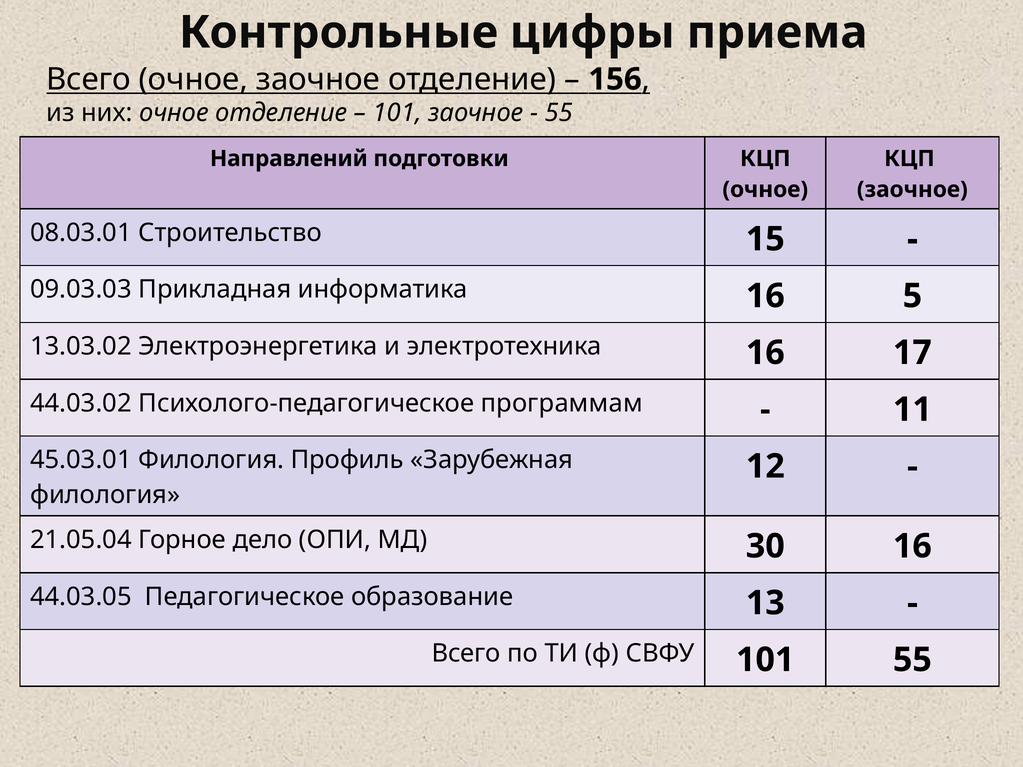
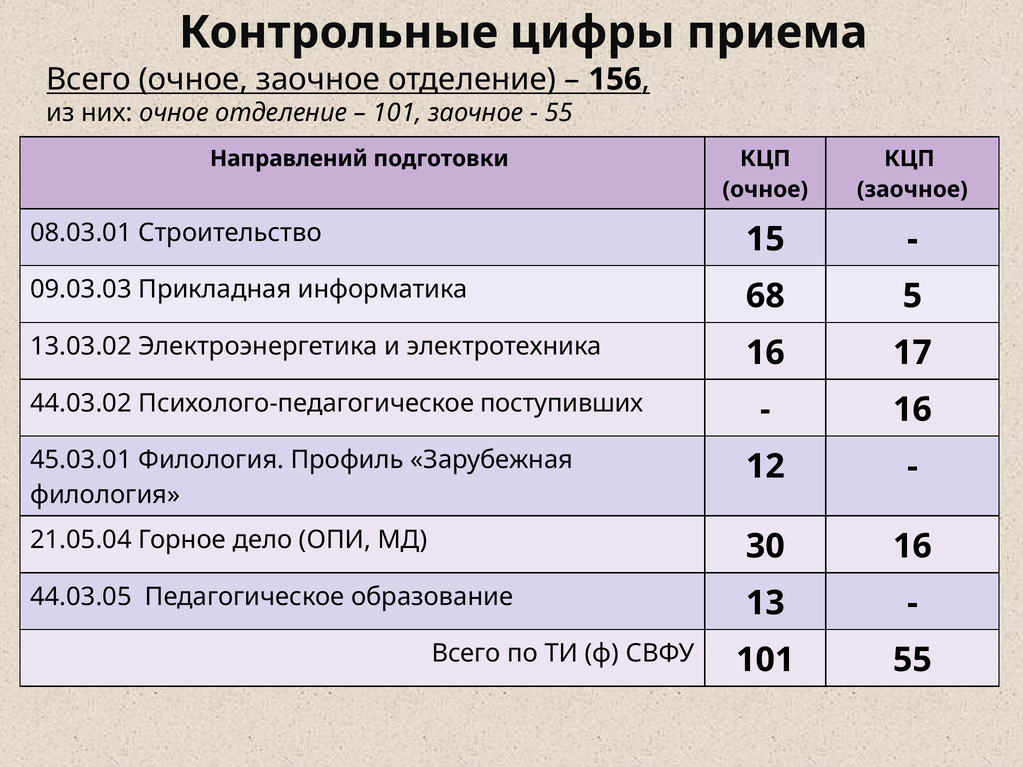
информатика 16: 16 -> 68 (765, 296)
программам: программам -> поступивших (562, 403)
11: 11 -> 16 (912, 410)
